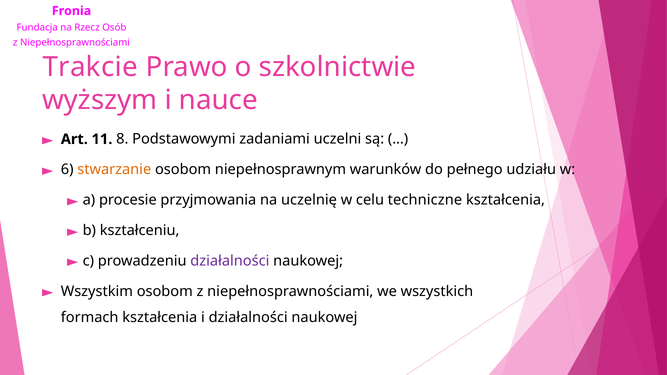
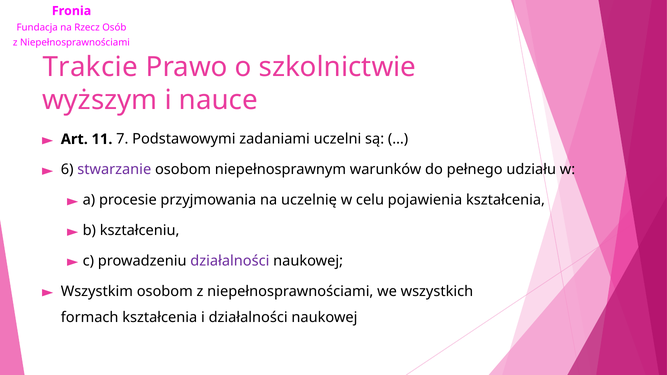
8: 8 -> 7 (122, 139)
stwarzanie colour: orange -> purple (114, 170)
techniczne: techniczne -> pojawienia (425, 200)
